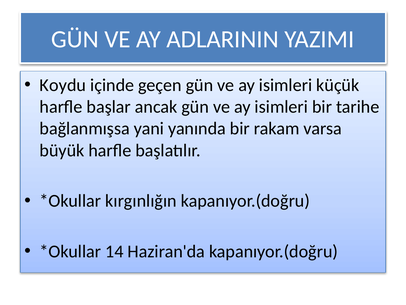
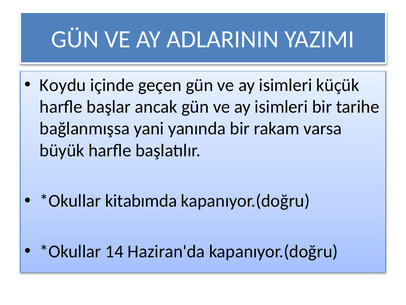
kırgınlığın: kırgınlığın -> kitabımda (141, 201)
